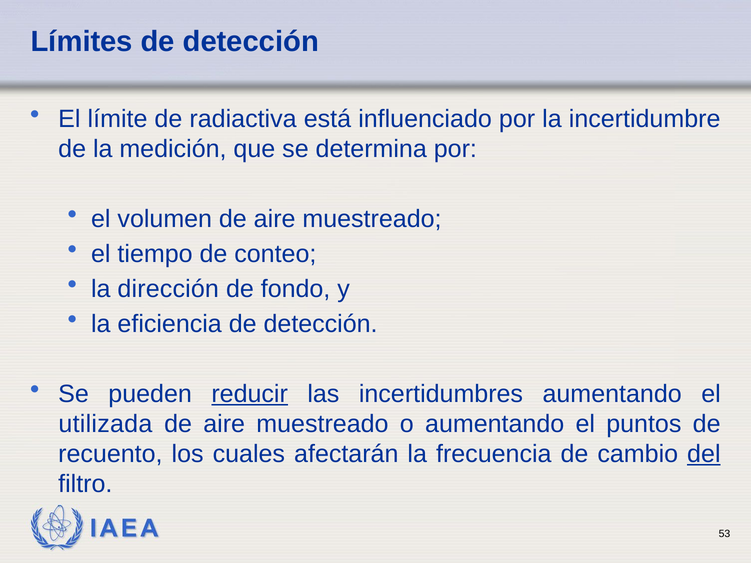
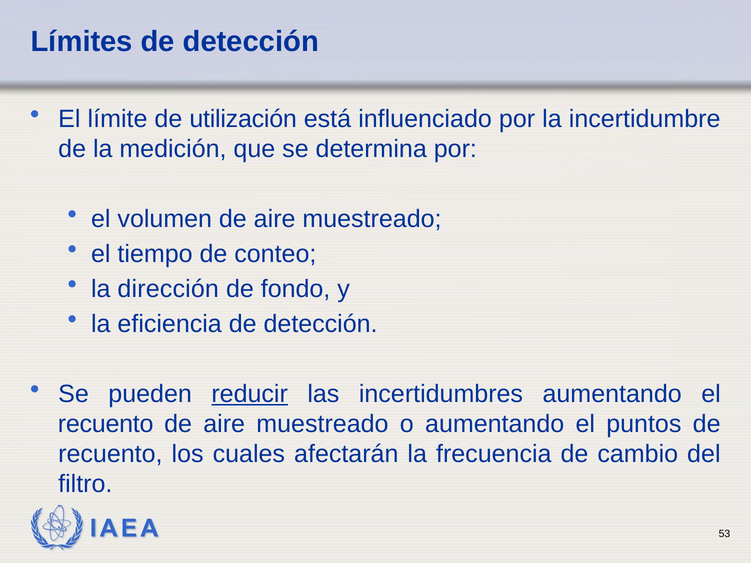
radiactiva: radiactiva -> utilización (243, 119)
utilizada: utilizada -> recuento (106, 424)
del underline: present -> none (704, 454)
